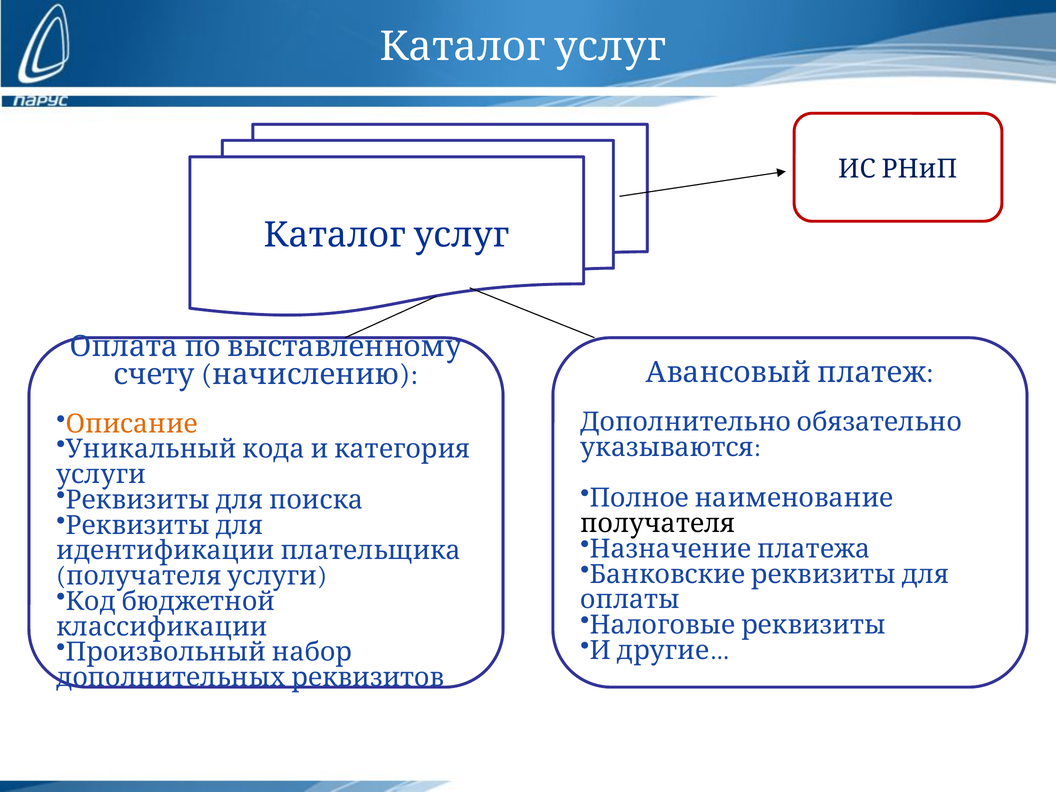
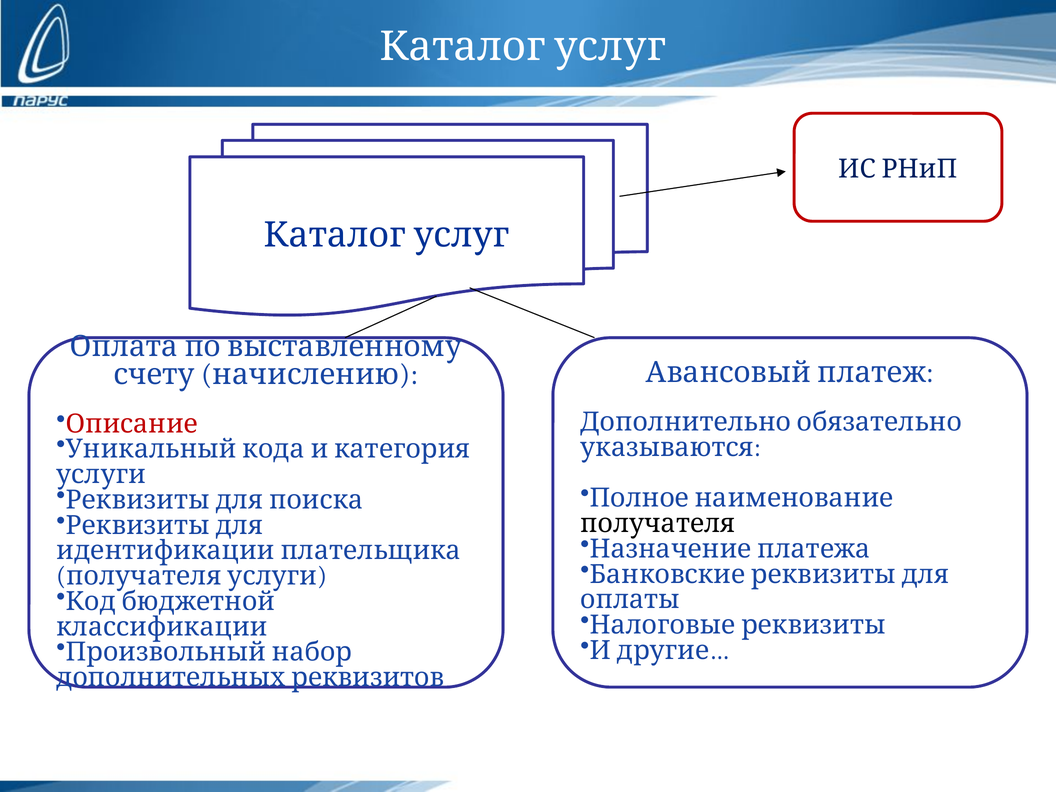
Описание colour: orange -> red (132, 424)
